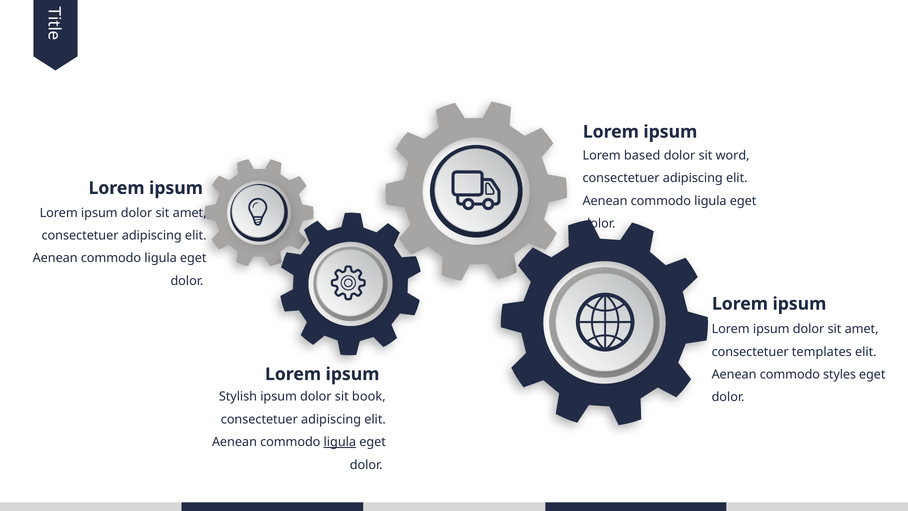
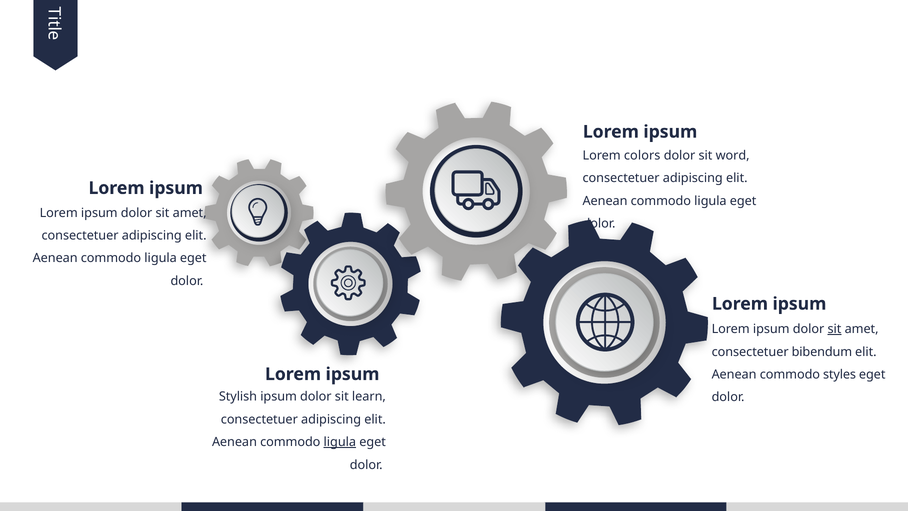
based: based -> colors (642, 155)
sit underline: none -> present (834, 329)
templates: templates -> bibendum (822, 352)
book: book -> learn (369, 397)
